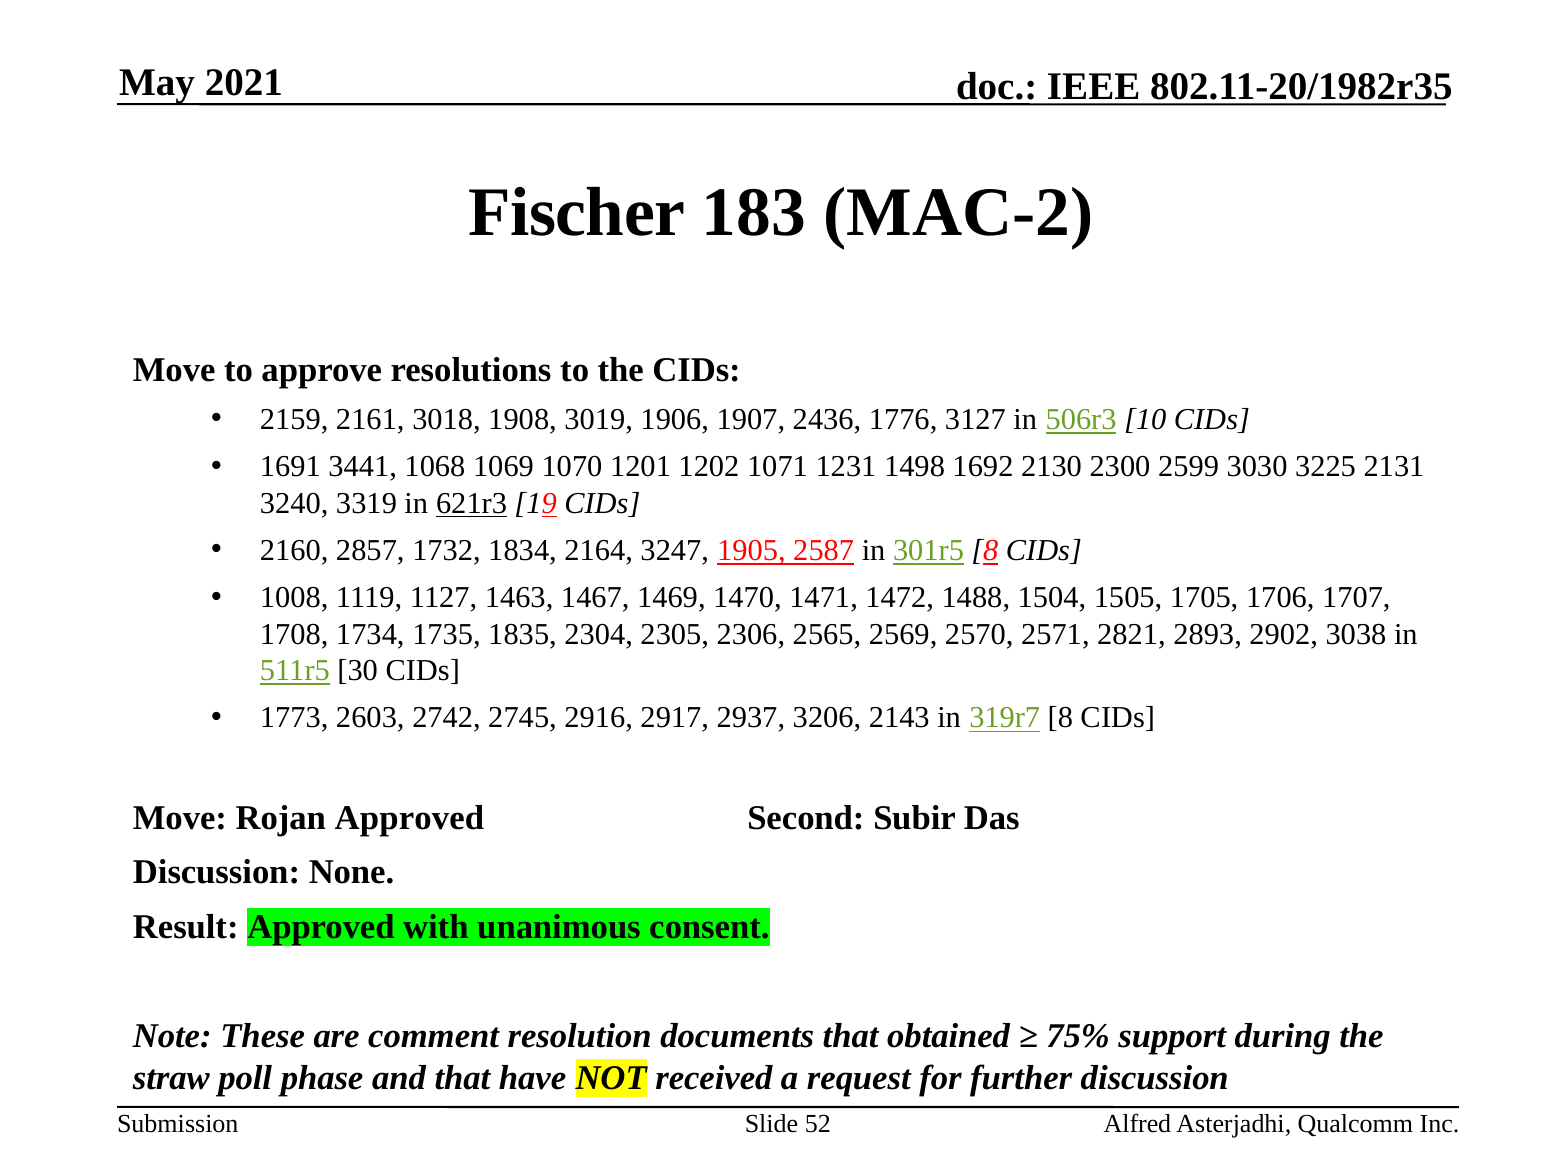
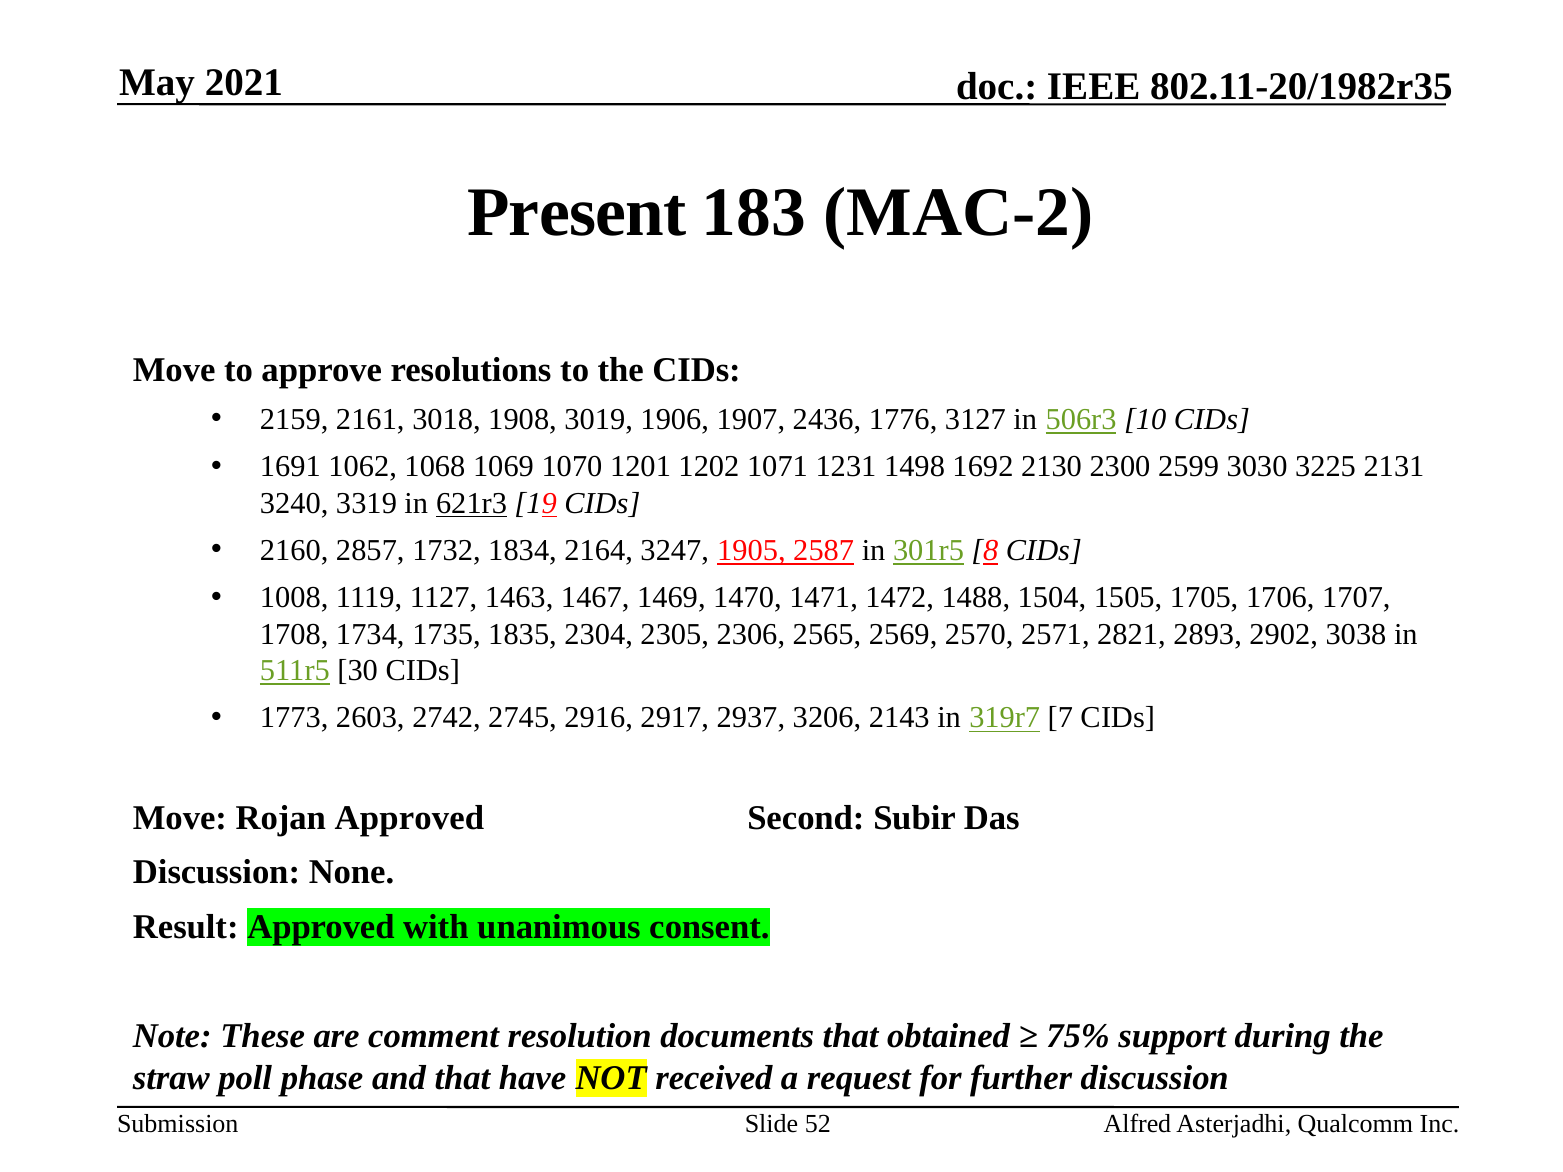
Fischer: Fischer -> Present (577, 213)
3441: 3441 -> 1062 (363, 467)
319r7 8: 8 -> 7 (1060, 718)
